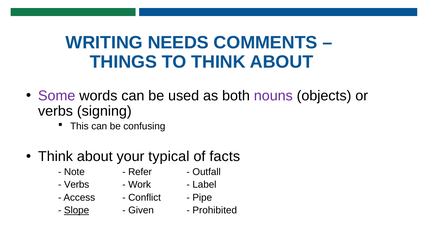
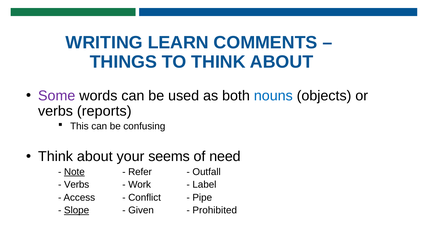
NEEDS: NEEDS -> LEARN (178, 43)
nouns colour: purple -> blue (273, 96)
signing: signing -> reports (104, 111)
typical: typical -> seems (169, 156)
facts: facts -> need (225, 156)
Note underline: none -> present (74, 172)
